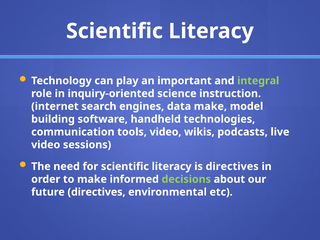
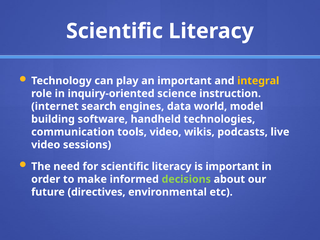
integral colour: light green -> yellow (258, 81)
data make: make -> world (210, 106)
is directives: directives -> important (232, 166)
